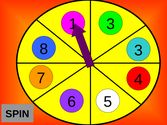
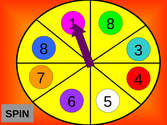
3: 3 -> 8 (111, 24)
